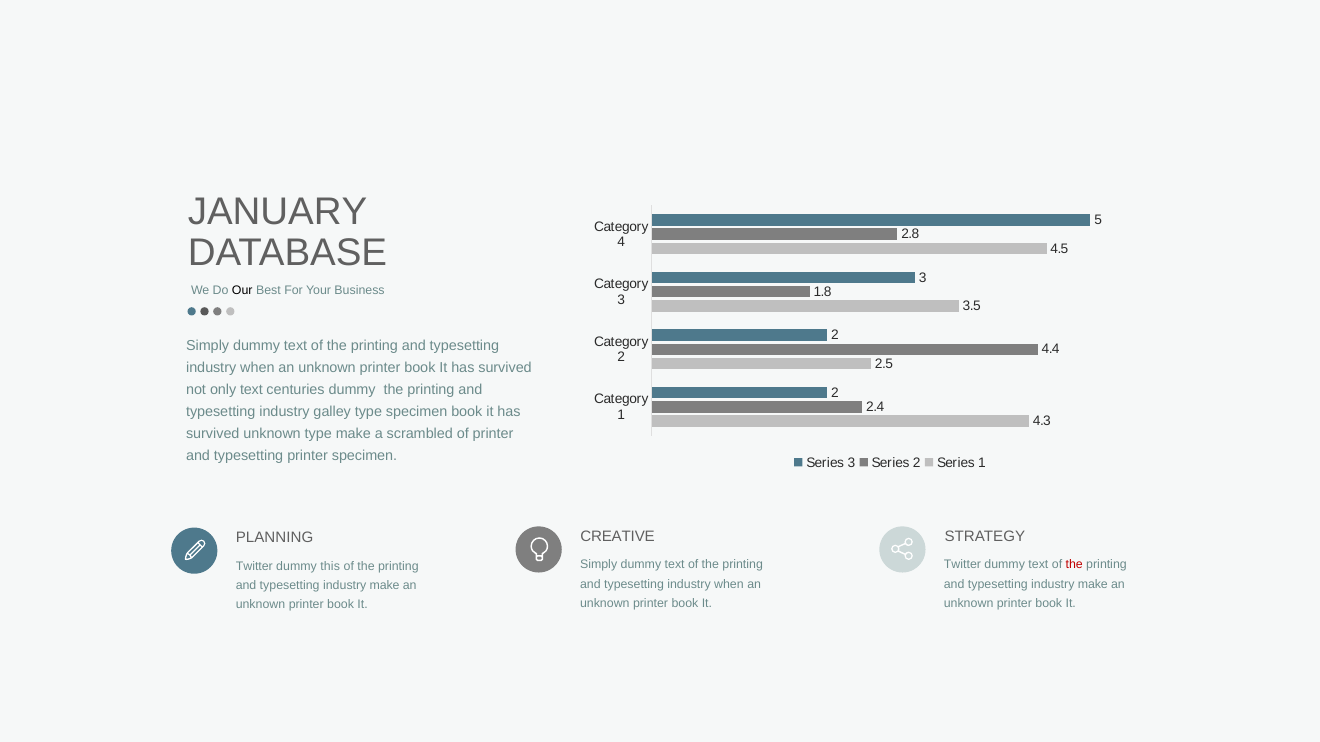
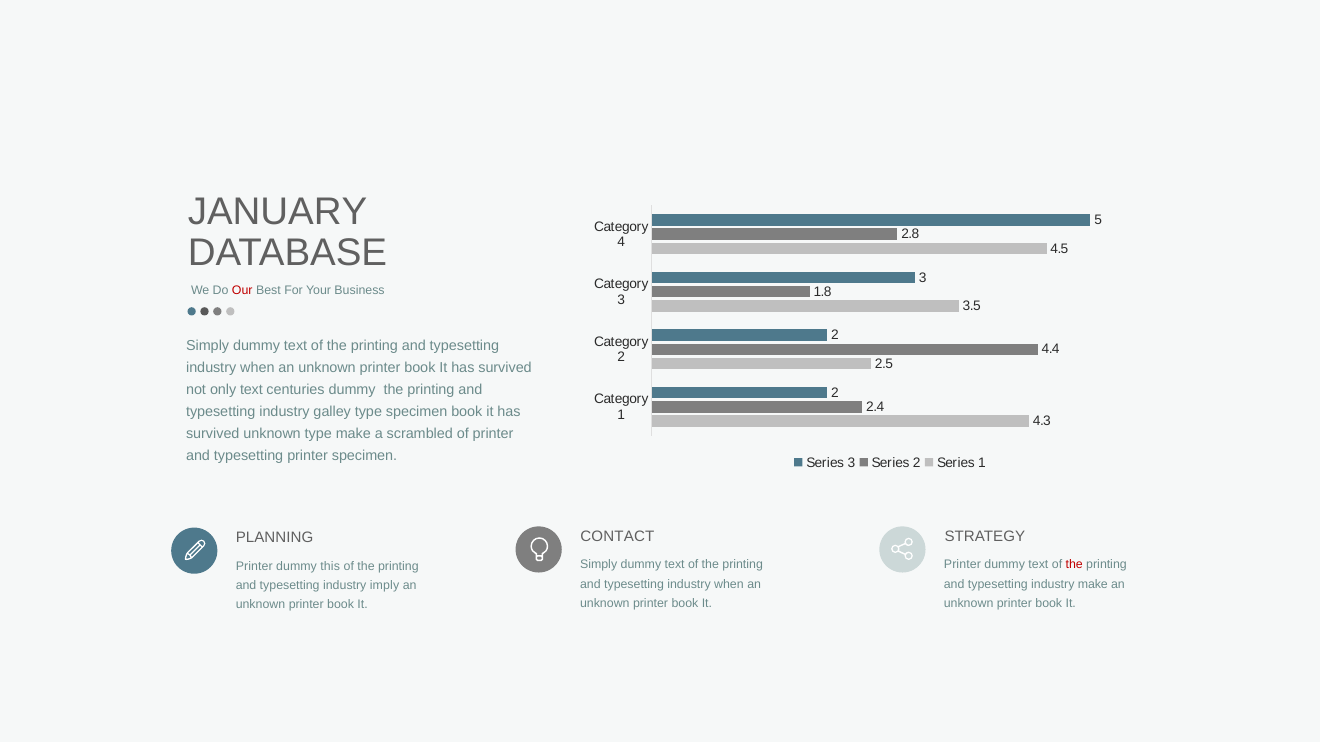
Our colour: black -> red (242, 290)
CREATIVE: CREATIVE -> CONTACT (617, 536)
Twitter: Twitter -> Printer (962, 565)
Twitter: Twitter -> Printer (254, 566)
make: make -> imply (385, 586)
